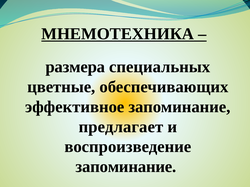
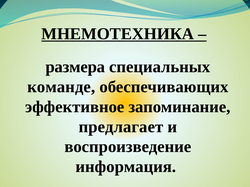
цветные: цветные -> команде (61, 87)
запоминание: запоминание -> информация (126, 167)
